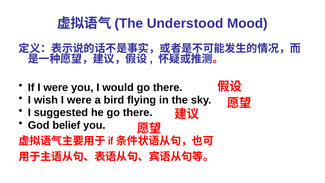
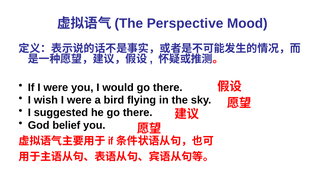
Understood: Understood -> Perspective (185, 23)
